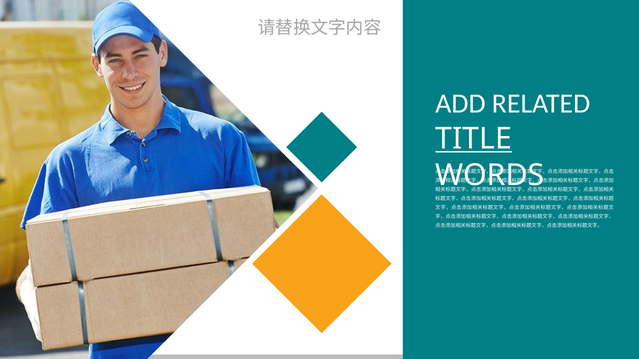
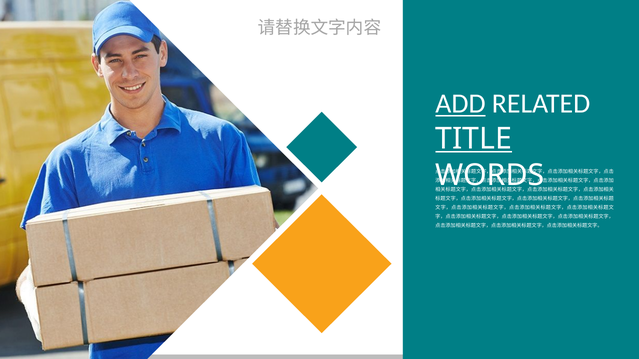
ADD underline: none -> present (460, 104)
